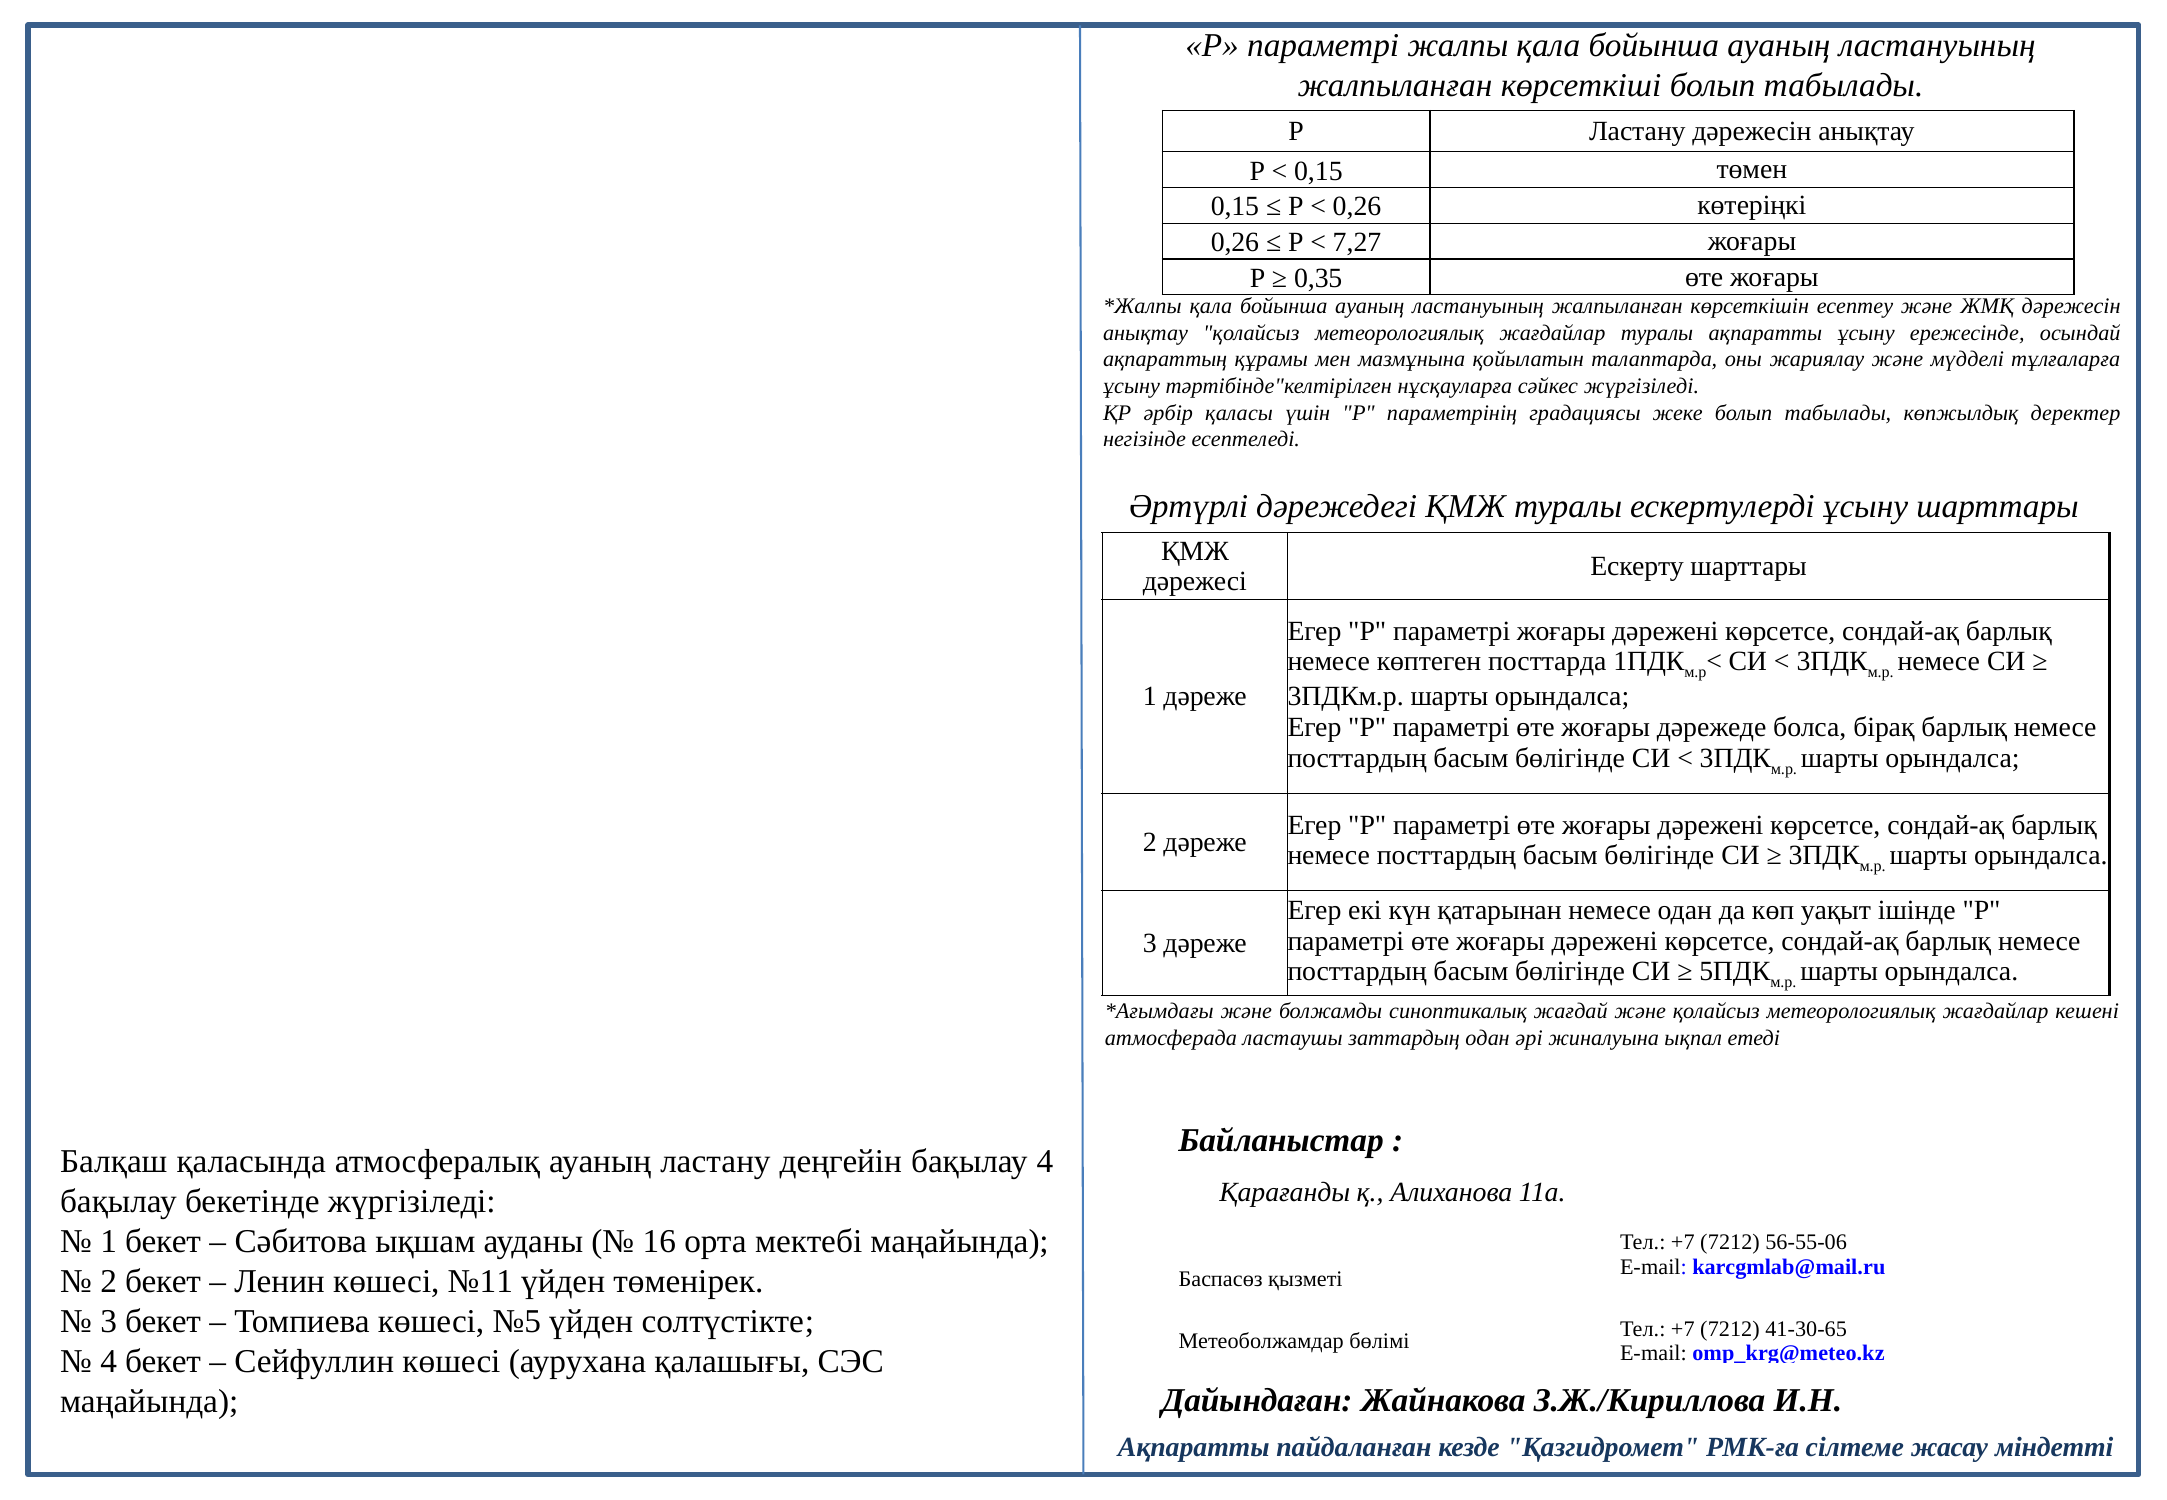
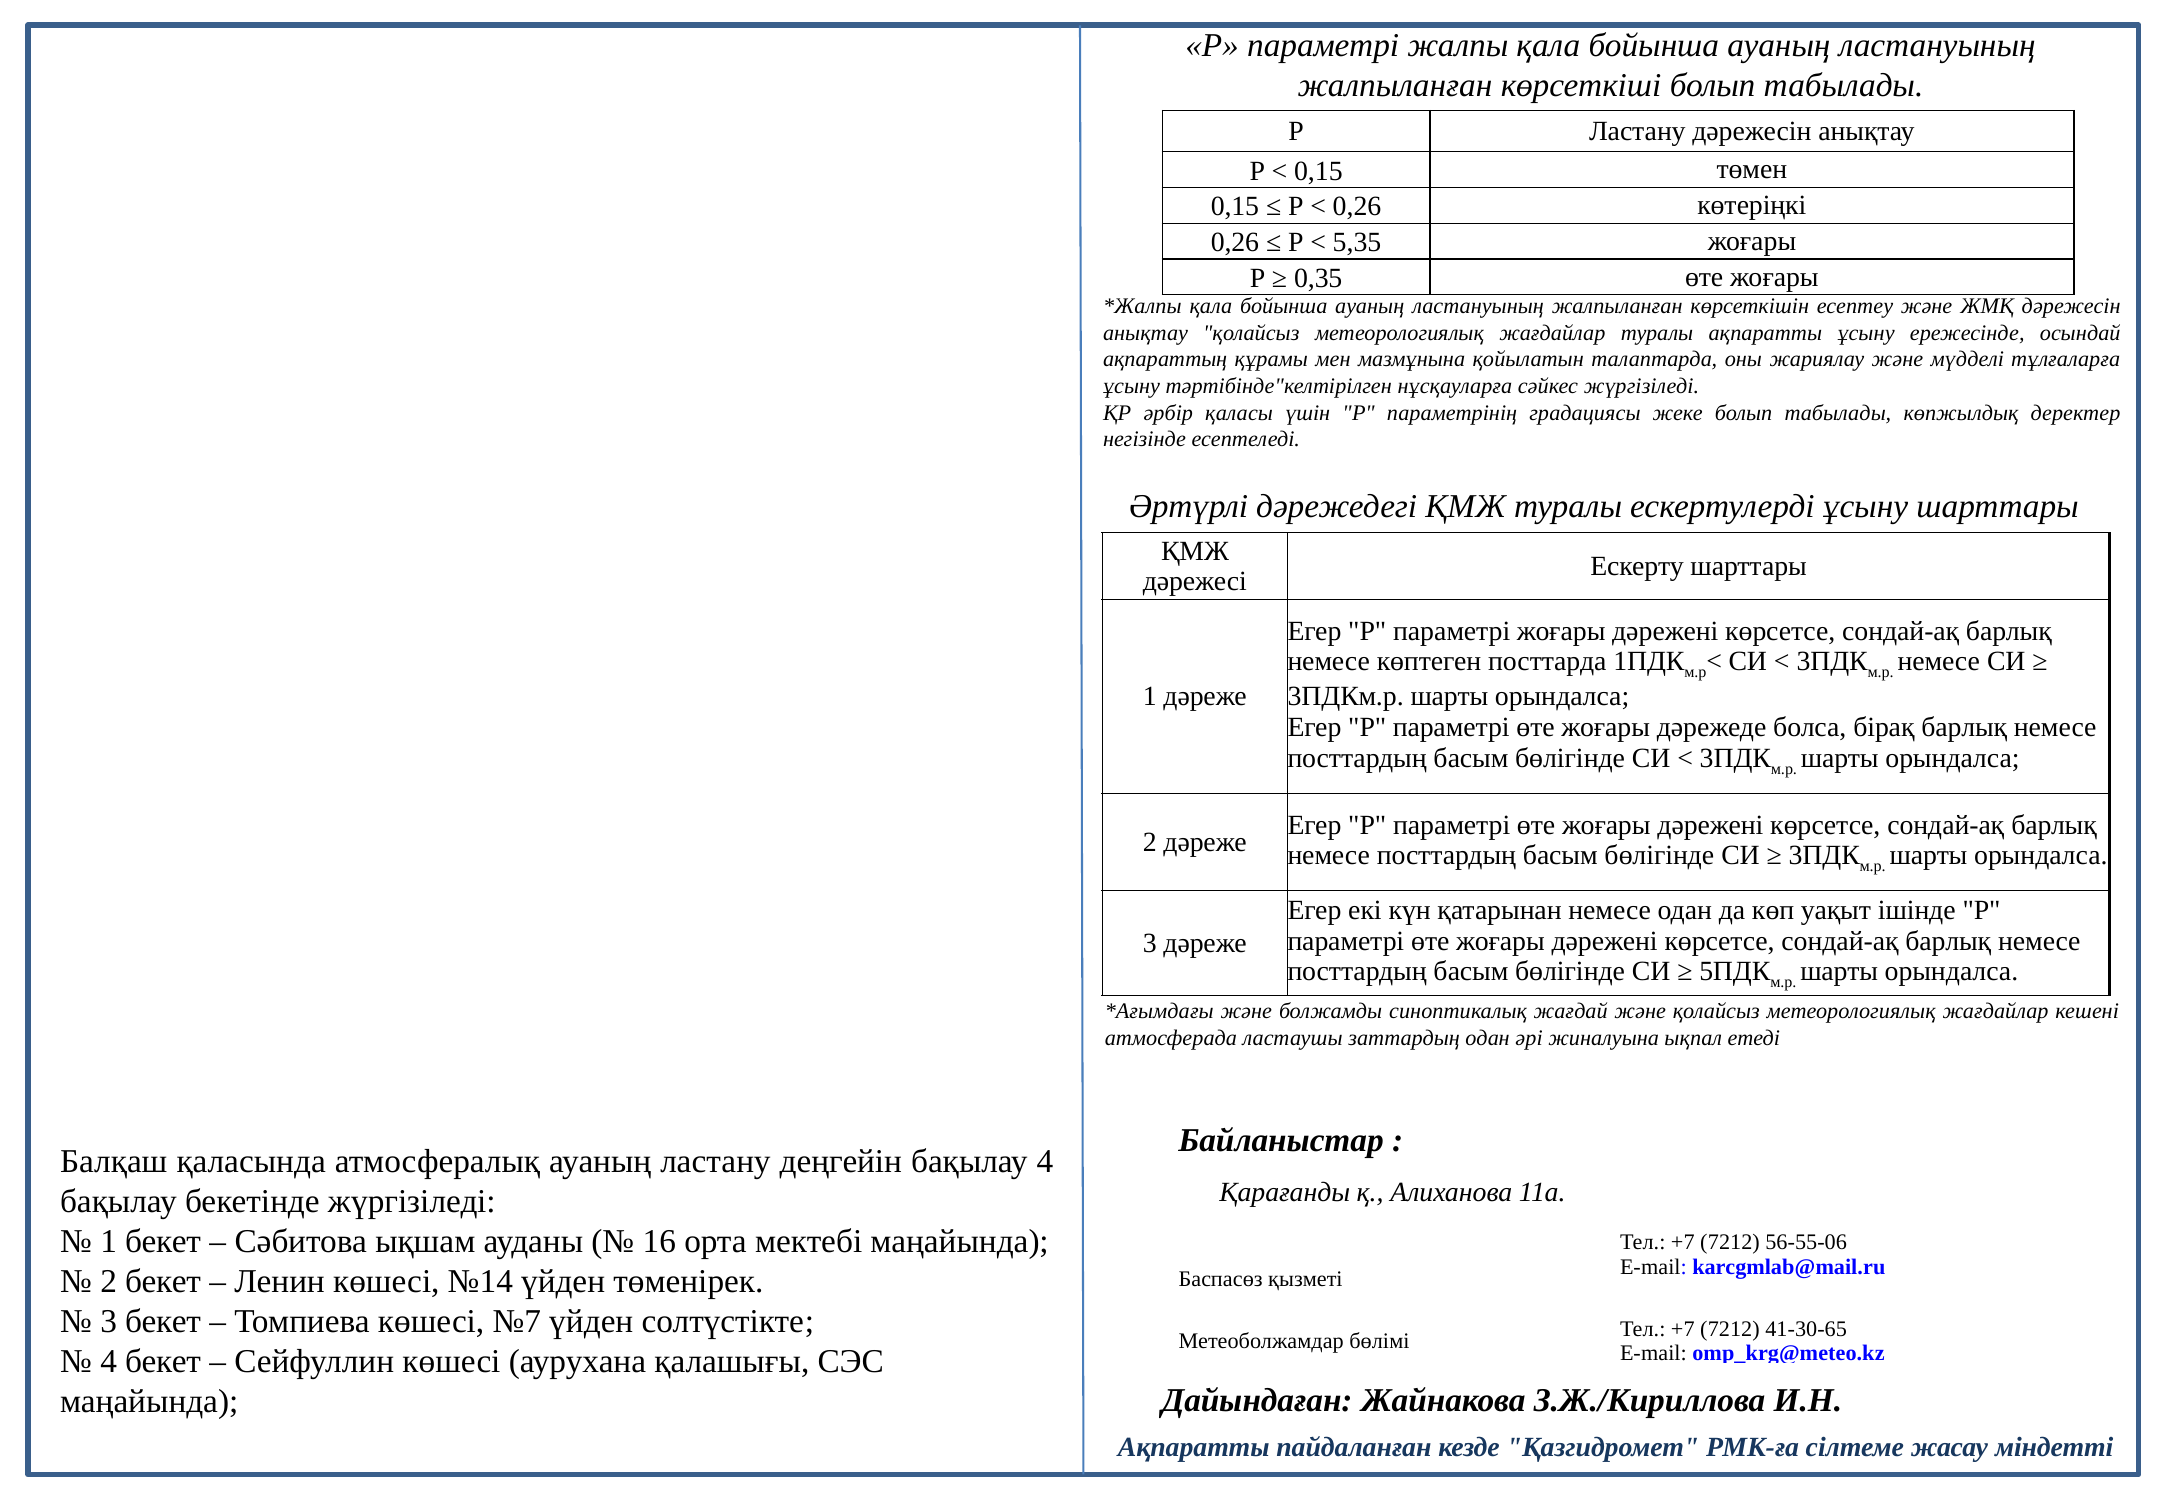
7,27: 7,27 -> 5,35 (1357, 242)
№11: №11 -> №14 (480, 1282)
№5: №5 -> №7 (517, 1322)
